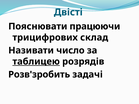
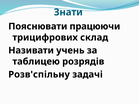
Двісті: Двісті -> Знати (68, 12)
число: число -> учень (70, 51)
таблицею underline: present -> none (36, 62)
Розв'зробить: Розв'зробить -> Розв'спільну (39, 75)
